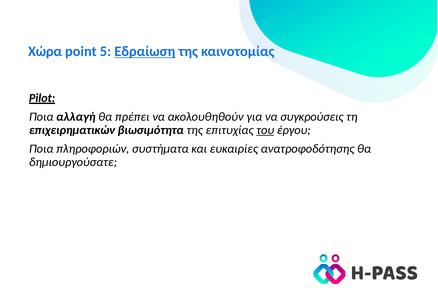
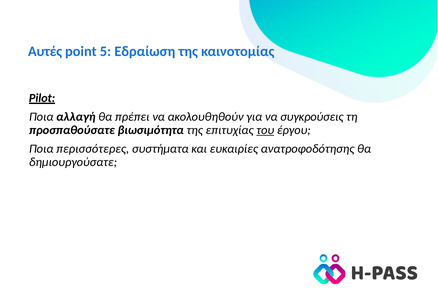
Χώρα: Χώρα -> Αυτές (45, 51)
Εδραίωση underline: present -> none (145, 51)
επιχειρηματικών: επιχειρηματικών -> προσπαθούσατε (72, 130)
πληροφοριών: πληροφοριών -> περισσότερες (93, 149)
